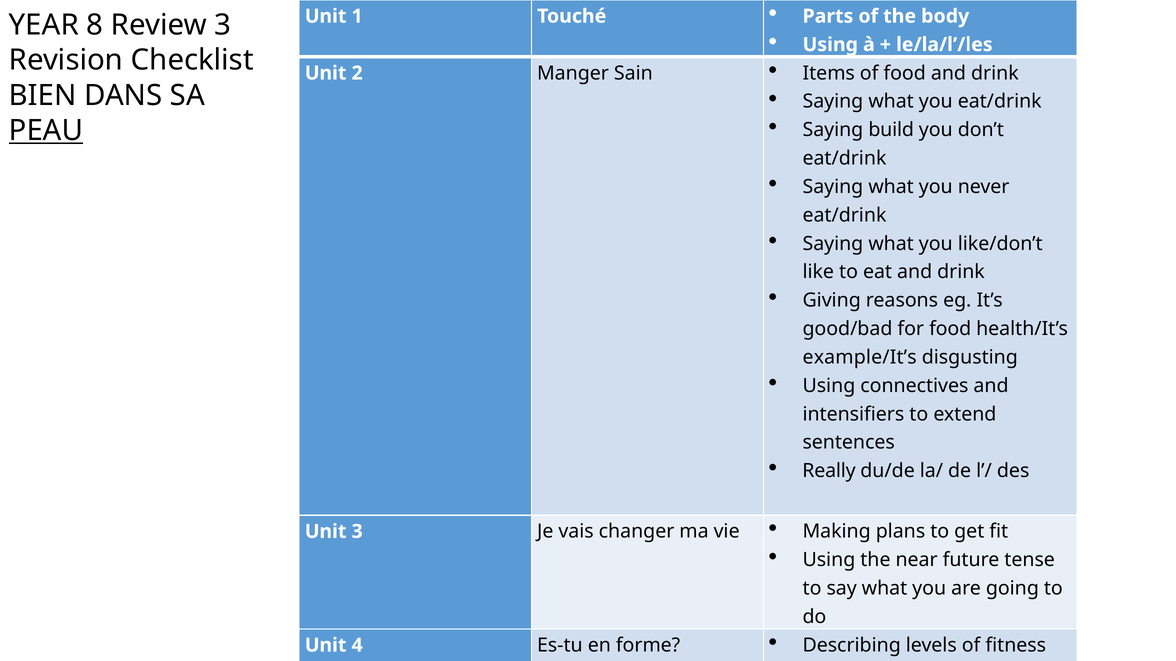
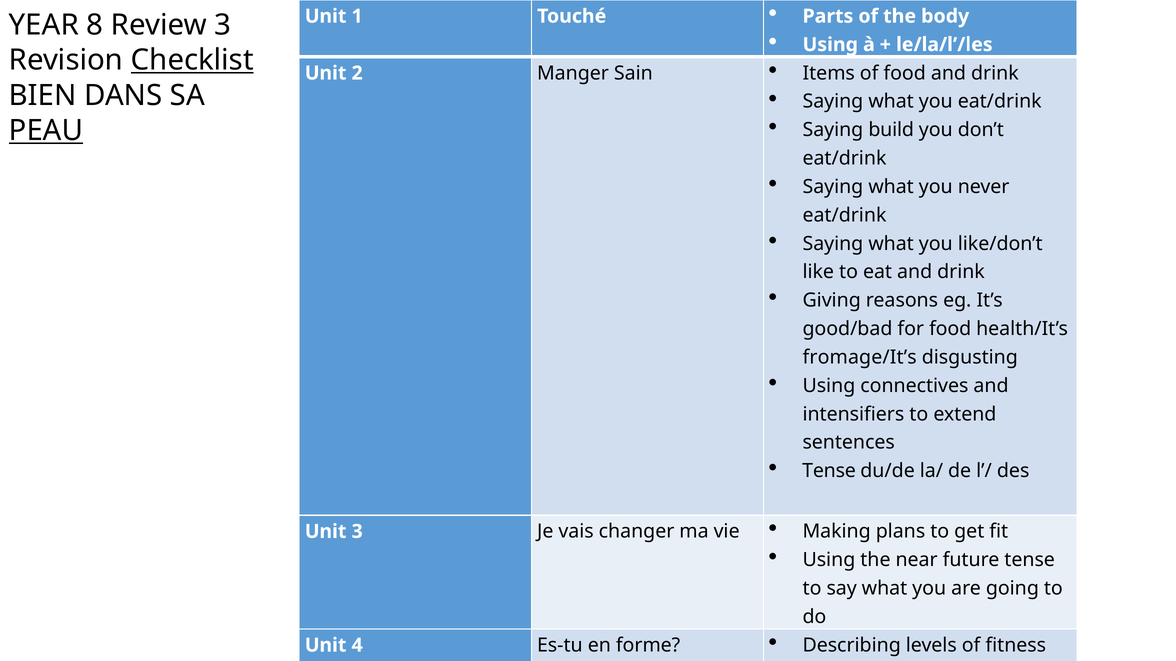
Checklist underline: none -> present (192, 60)
example/It’s: example/It’s -> fromage/It’s (860, 358)
Really: Really -> Tense (829, 471)
